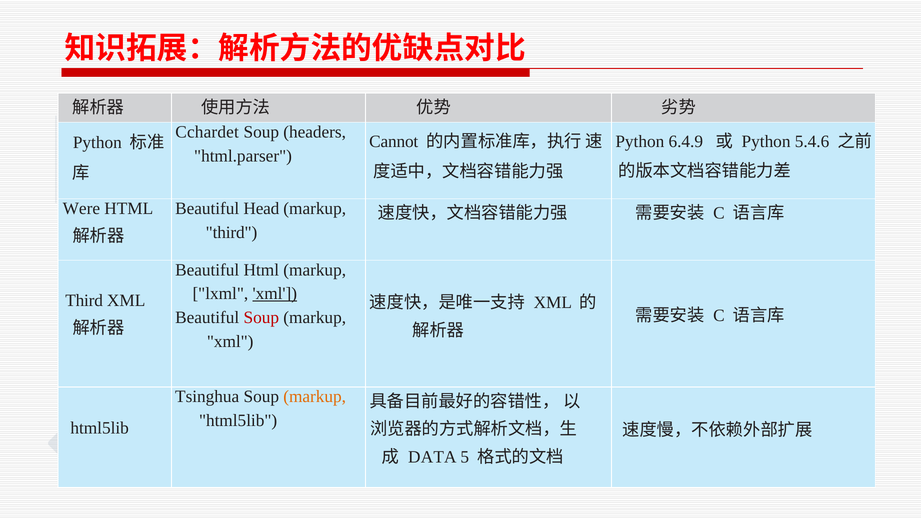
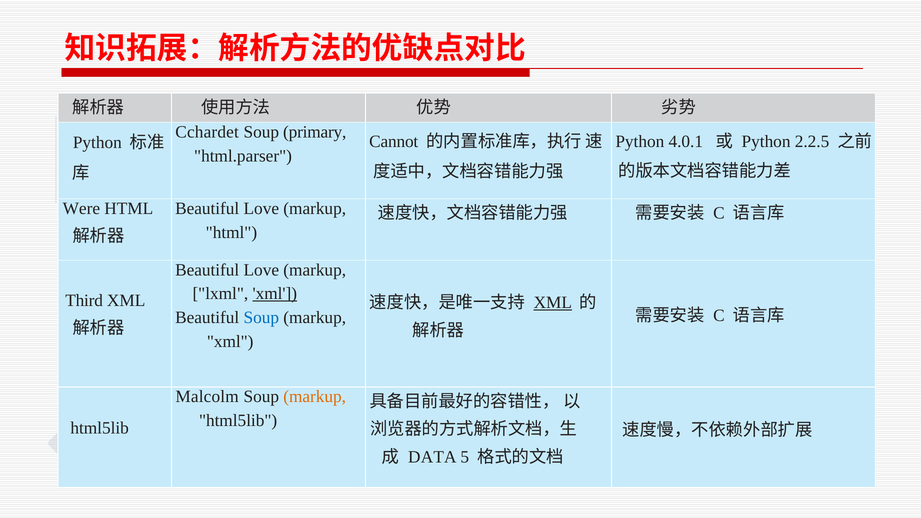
headers: headers -> primary (315, 132)
6.4.9: 6.4.9 -> 4.0.1 (686, 142)
5.4.6: 5.4.6 -> 2.2.5 (812, 142)
Head: Head -> Love (261, 209)
third: third -> html (231, 232)
Html: Html -> Love (261, 270)
XML underline: none -> present (553, 303)
Soup colour: red -> blue (261, 318)
Tsinghua: Tsinghua -> Malcolm (207, 397)
